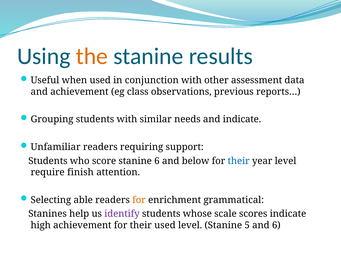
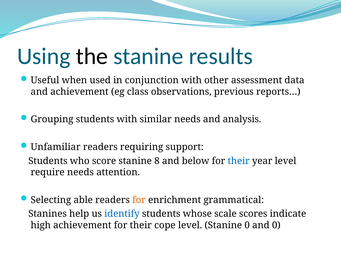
the colour: orange -> black (92, 56)
and indicate: indicate -> analysis (242, 119)
stanine 6: 6 -> 8 (157, 161)
require finish: finish -> needs (80, 172)
identify colour: purple -> blue (122, 214)
their used: used -> cope (165, 225)
Stanine 5: 5 -> 0 (247, 225)
and 6: 6 -> 0 (276, 225)
